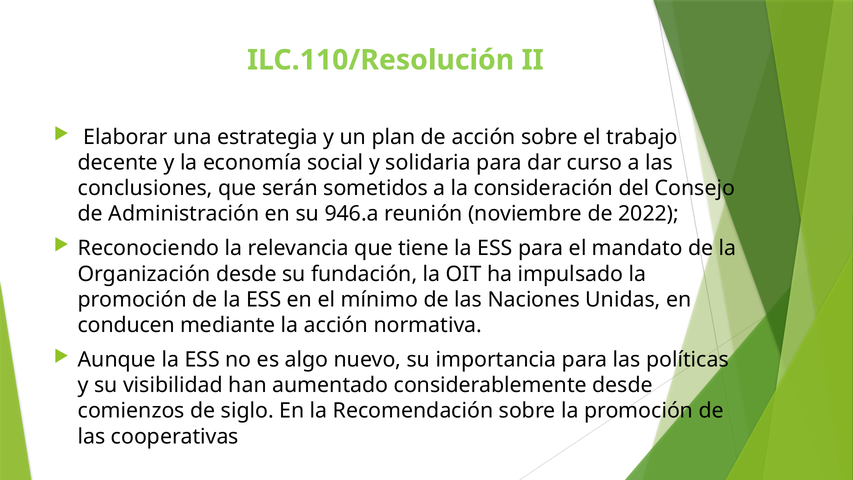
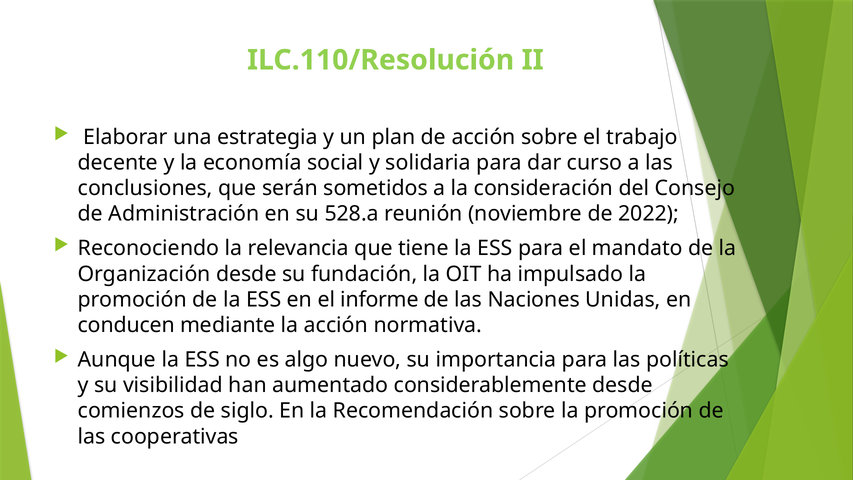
946.a: 946.a -> 528.a (352, 214)
mínimo: mínimo -> informe (380, 299)
